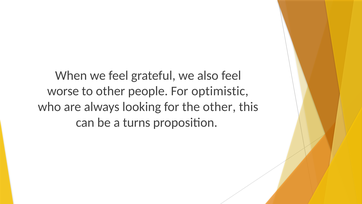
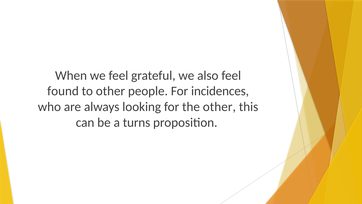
worse: worse -> found (63, 91)
optimistic: optimistic -> incidences (220, 91)
